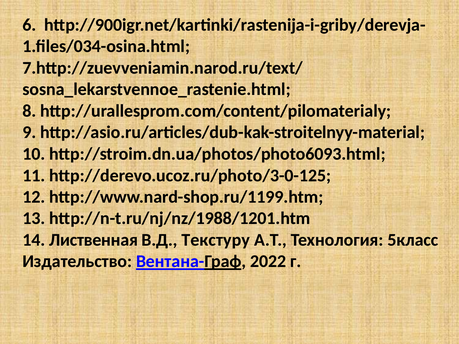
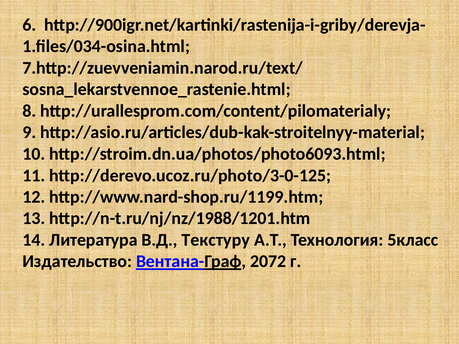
Лиственная: Лиственная -> Литература (93, 240)
2022: 2022 -> 2072 (268, 262)
